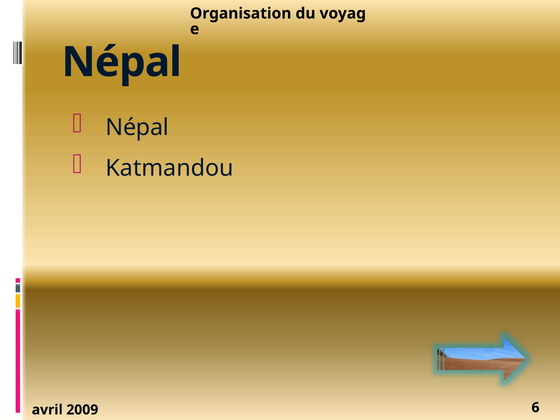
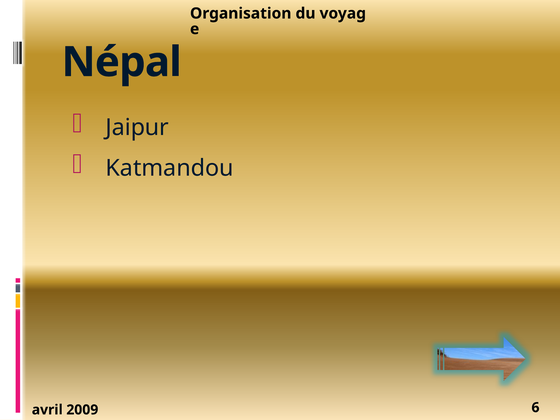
Népal: Népal -> Jaipur (137, 128)
